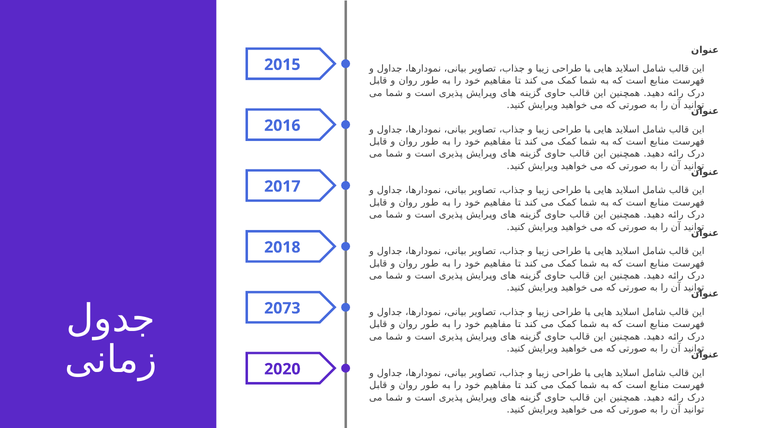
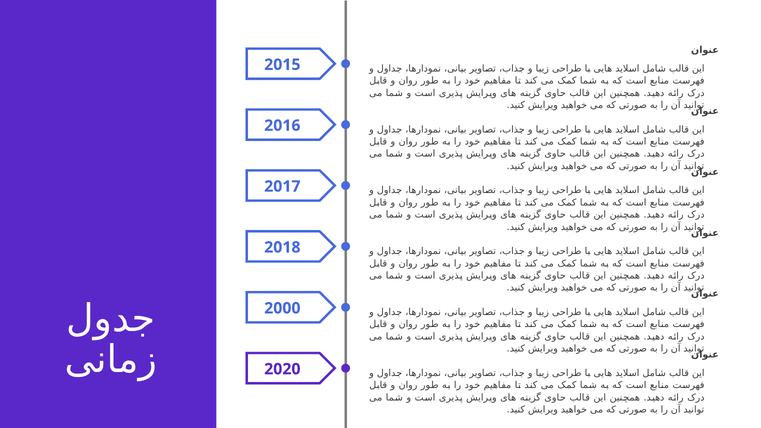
2073: 2073 -> 2000 (282, 308)
